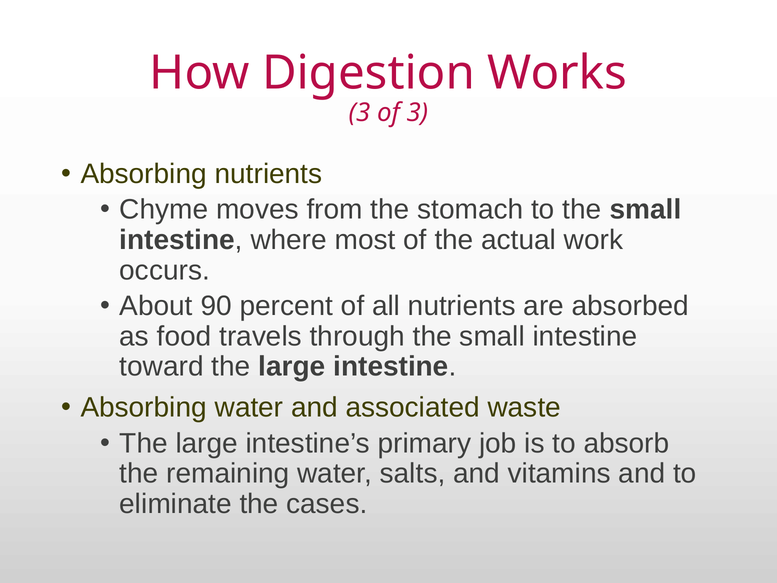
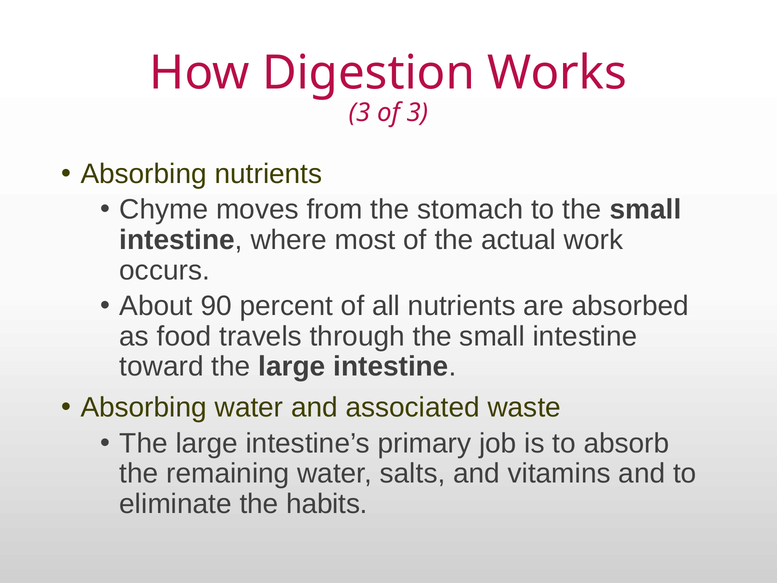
cases: cases -> habits (327, 504)
